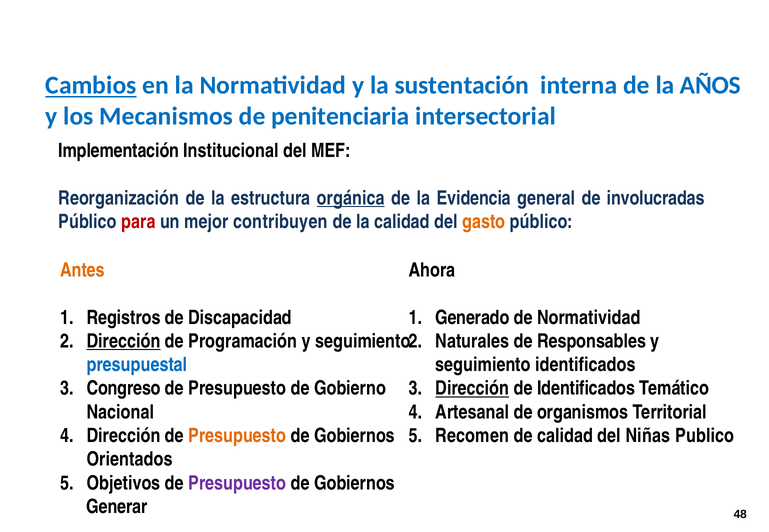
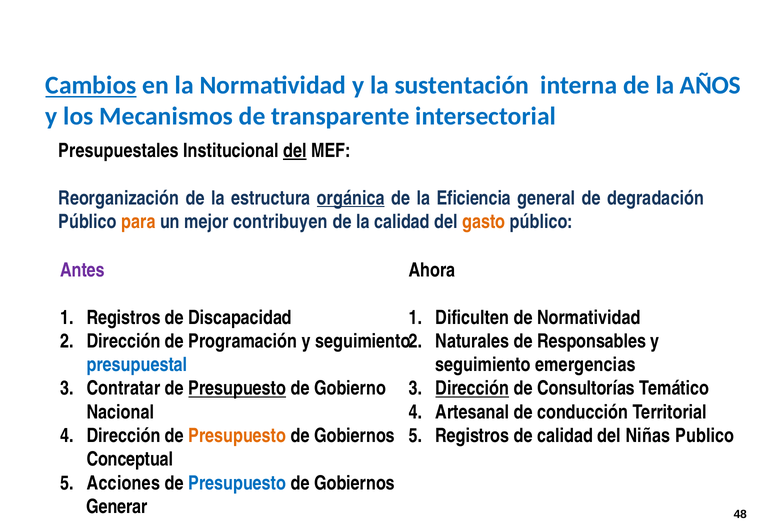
penitenciaria: penitenciaria -> transparente (340, 116)
Implementación: Implementación -> Presupuestales (119, 151)
del underline: none -> present (295, 151)
Evidencia: Evidencia -> Eficiencia (474, 198)
involucradas: involucradas -> degradación (656, 198)
para colour: red -> orange (138, 222)
Antes colour: orange -> purple (82, 270)
Generado: Generado -> Dificulten (472, 318)
Dirección underline: present -> none (124, 341)
seguimiento identificados: identificados -> emergencias (585, 365)
Congreso: Congreso -> Contratar (123, 389)
Presupuesto underline: none -> present (237, 389)
de Identificados: Identificados -> Consultorías (586, 389)
organismos: organismos -> conducción (583, 412)
Recomen: Recomen -> Registros (472, 436)
Orientados: Orientados -> Conceptual (130, 460)
Objetivos: Objetivos -> Acciones (123, 483)
Presupuesto colour: purple -> blue (237, 483)
